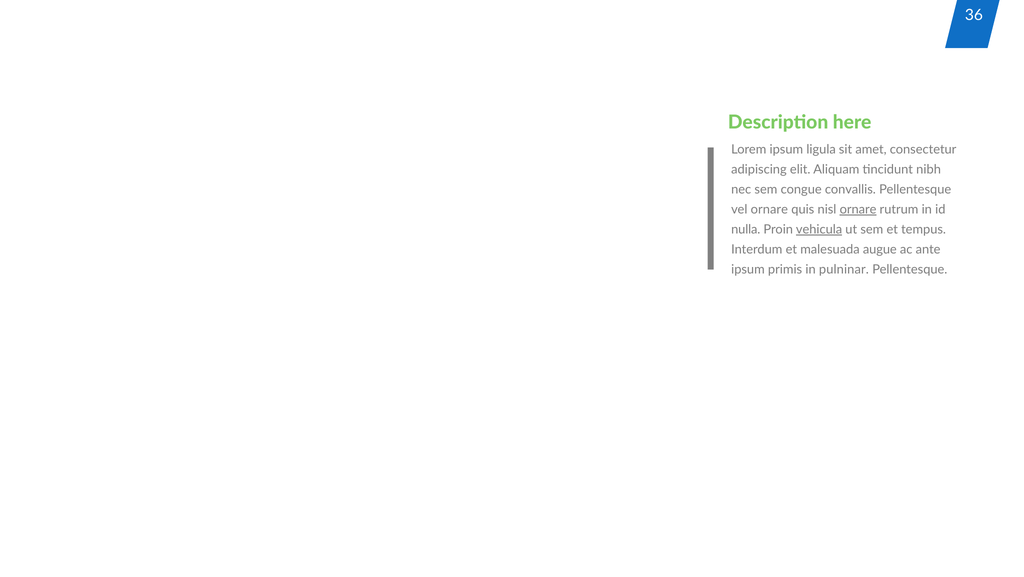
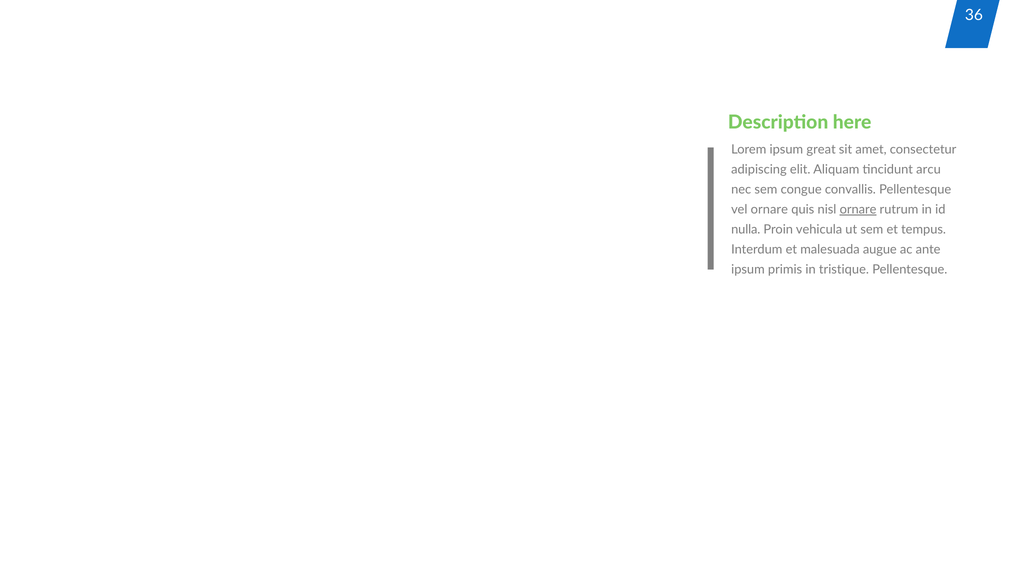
ligula: ligula -> great (821, 150)
nibh: nibh -> arcu (929, 170)
vehicula underline: present -> none (819, 230)
pulninar: pulninar -> tristique (844, 270)
